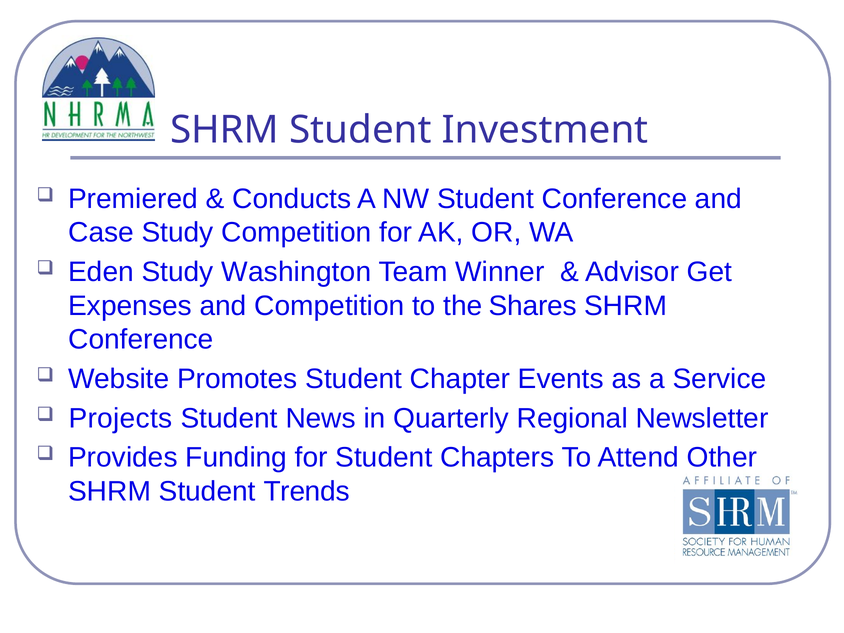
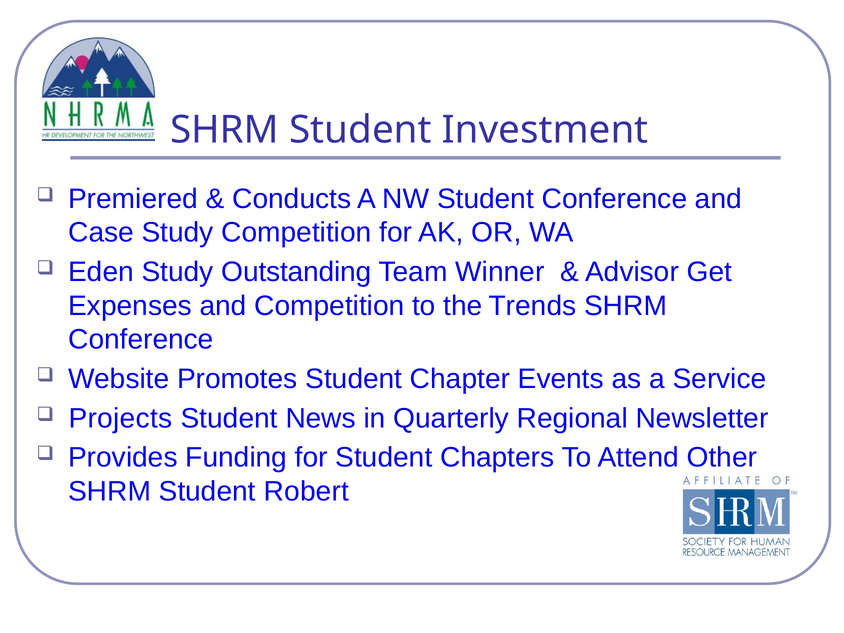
Washington: Washington -> Outstanding (297, 272)
Shares: Shares -> Trends (533, 306)
Trends: Trends -> Robert (306, 491)
